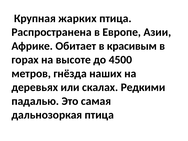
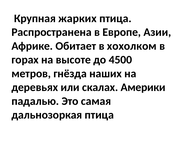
красивым: красивым -> хохолком (132, 46)
Редкими: Редкими -> Америки (143, 87)
